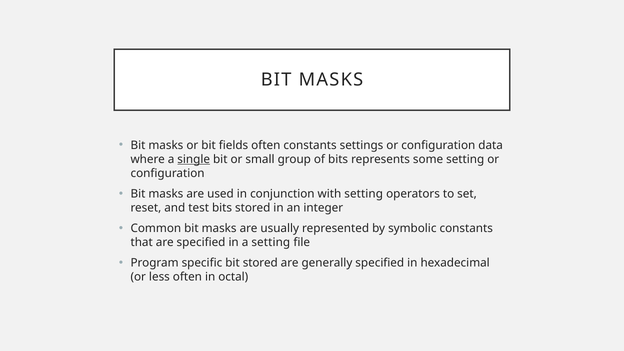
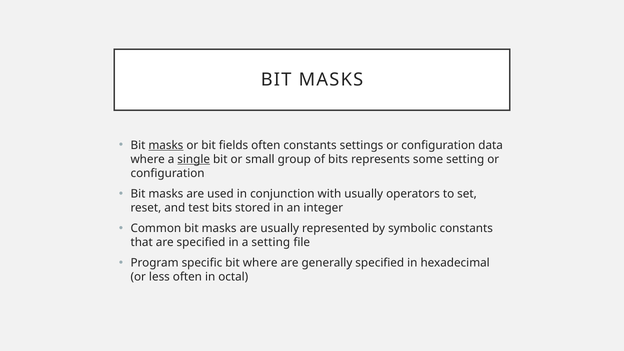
masks underline: none -> present (166, 145)
with setting: setting -> usually (364, 194)
bit stored: stored -> where (260, 263)
